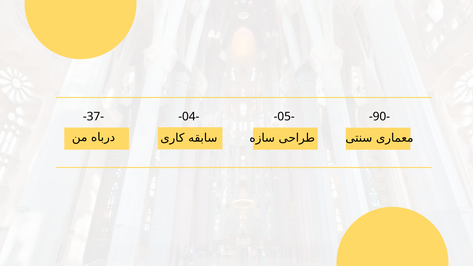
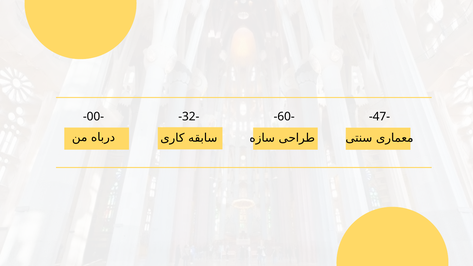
-37-: -37- -> -00- (94, 117)
-04-: -04- -> -32- (189, 117)
-05-: -05- -> -60- (284, 117)
-90-: -90- -> -47- (379, 117)
